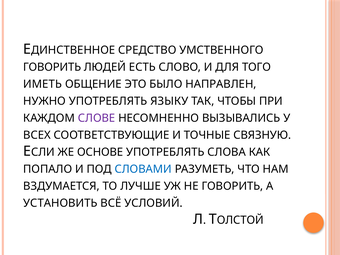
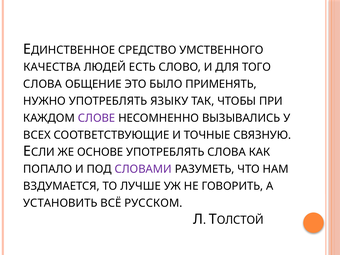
ГОВОРИТЬ: ГОВОРИТЬ -> КАЧЕСТВА (52, 67)
ИМЕТЬ: ИМЕТЬ -> СЛОВА (43, 84)
НАПРАВЛЕН: НАПРАВЛЕН -> ПРИМЕНЯТЬ (221, 84)
СЛОВАМИ colour: blue -> purple (143, 169)
УСЛОВИЙ: УСЛОВИЙ -> РУССКОМ (153, 203)
